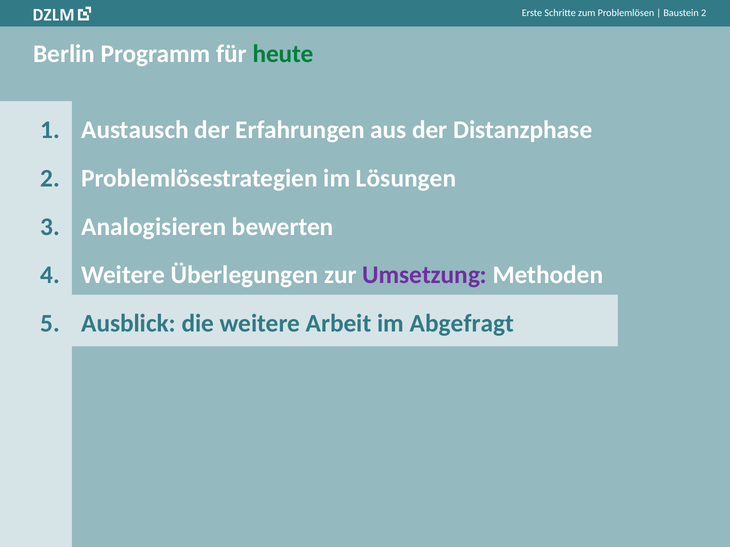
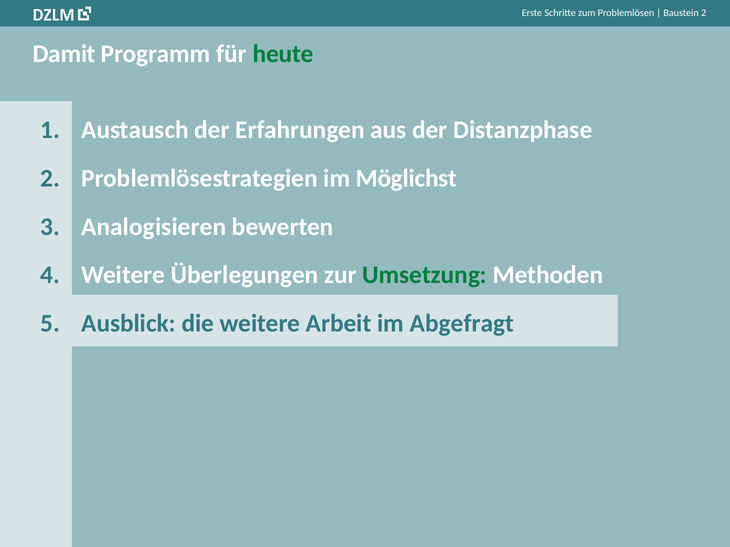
Berlin: Berlin -> Damit (64, 54)
Lösungen: Lösungen -> Möglichst (406, 179)
Umsetzung colour: purple -> green (425, 275)
